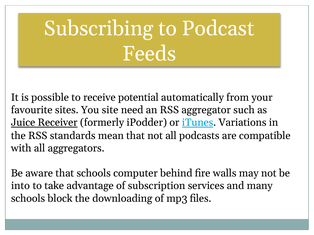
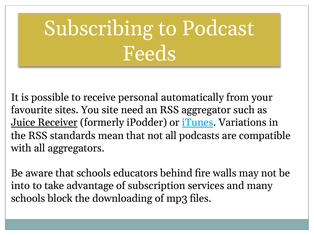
potential: potential -> personal (138, 98)
computer: computer -> educators (136, 174)
